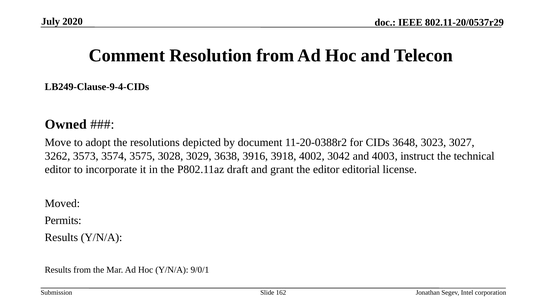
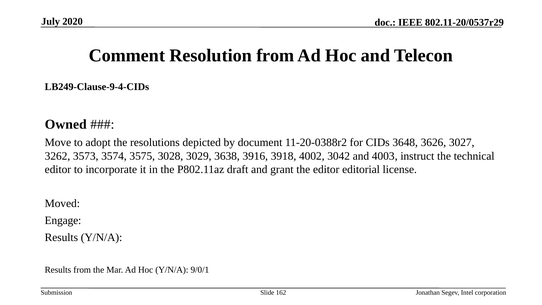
3023: 3023 -> 3626 (433, 142)
Permits: Permits -> Engage (63, 220)
